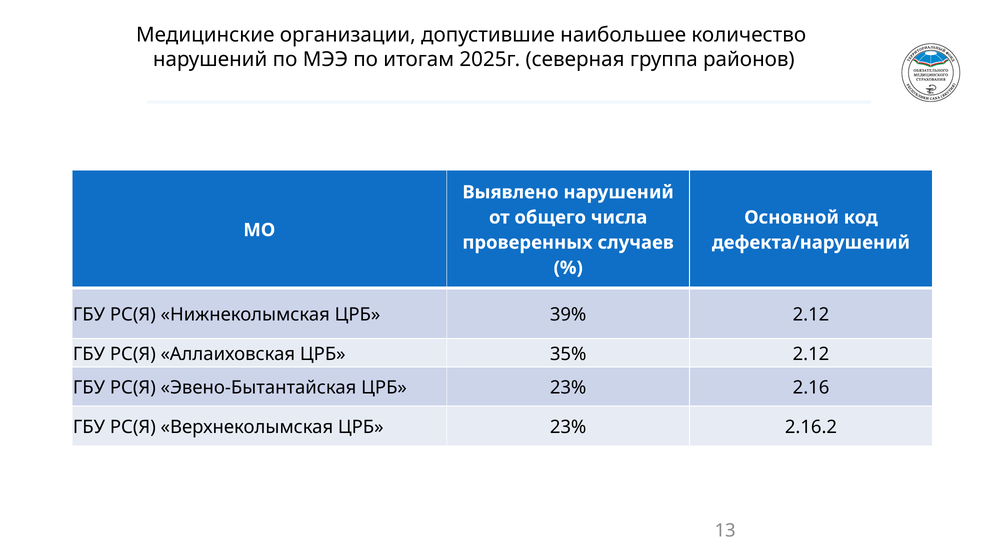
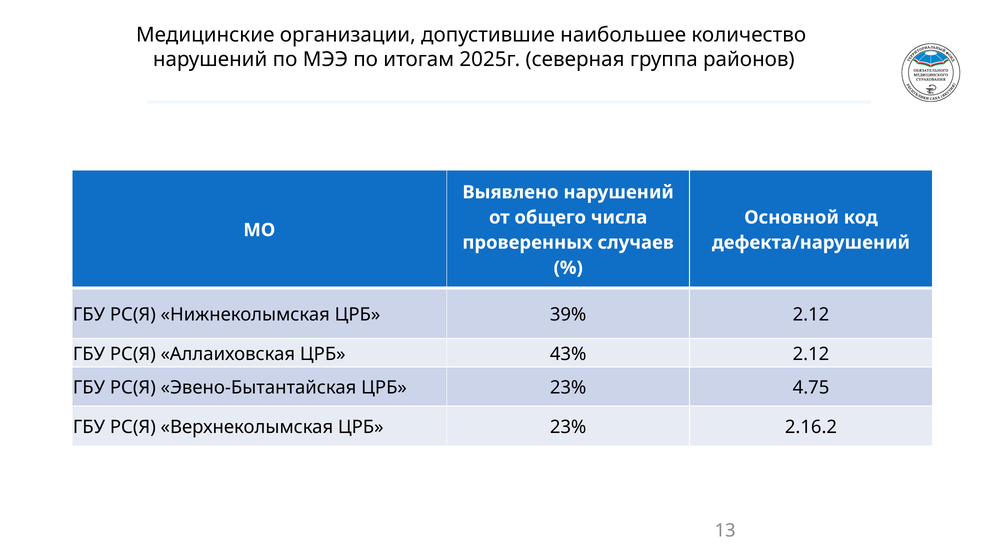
35%: 35% -> 43% (568, 354)
2.16: 2.16 -> 4.75 (811, 388)
